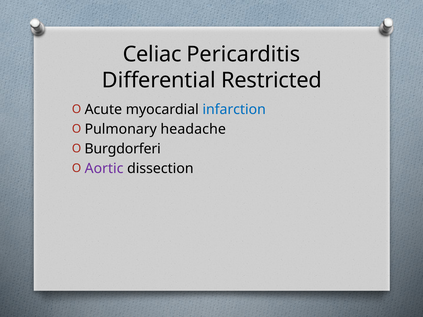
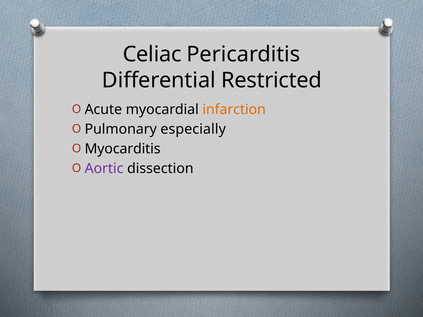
infarction colour: blue -> orange (234, 110)
headache: headache -> especially (193, 129)
Burgdorferi: Burgdorferi -> Myocarditis (123, 149)
